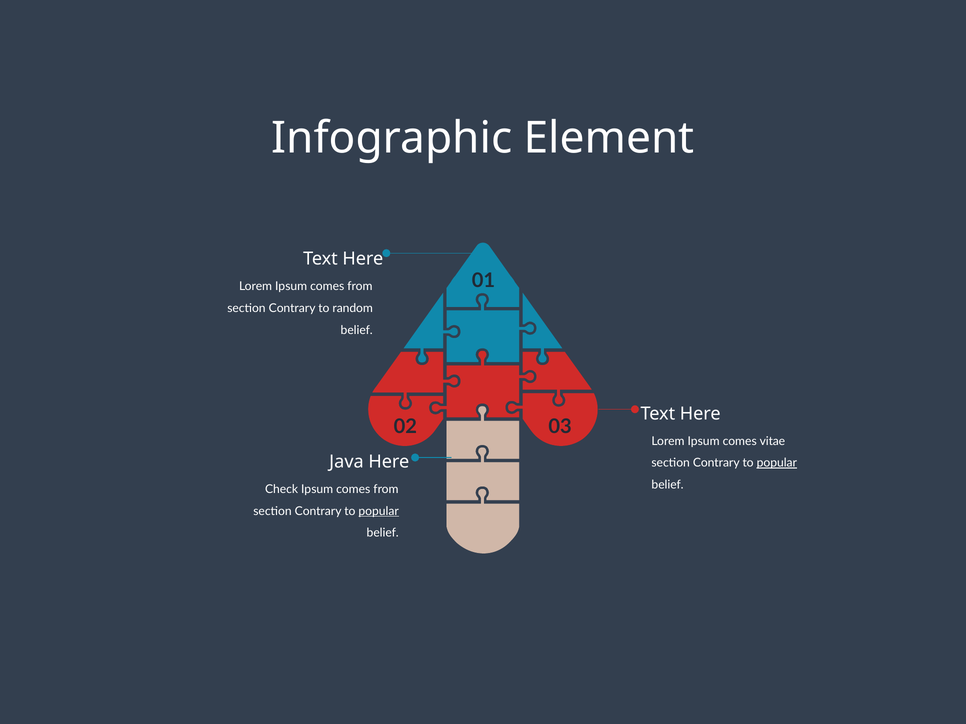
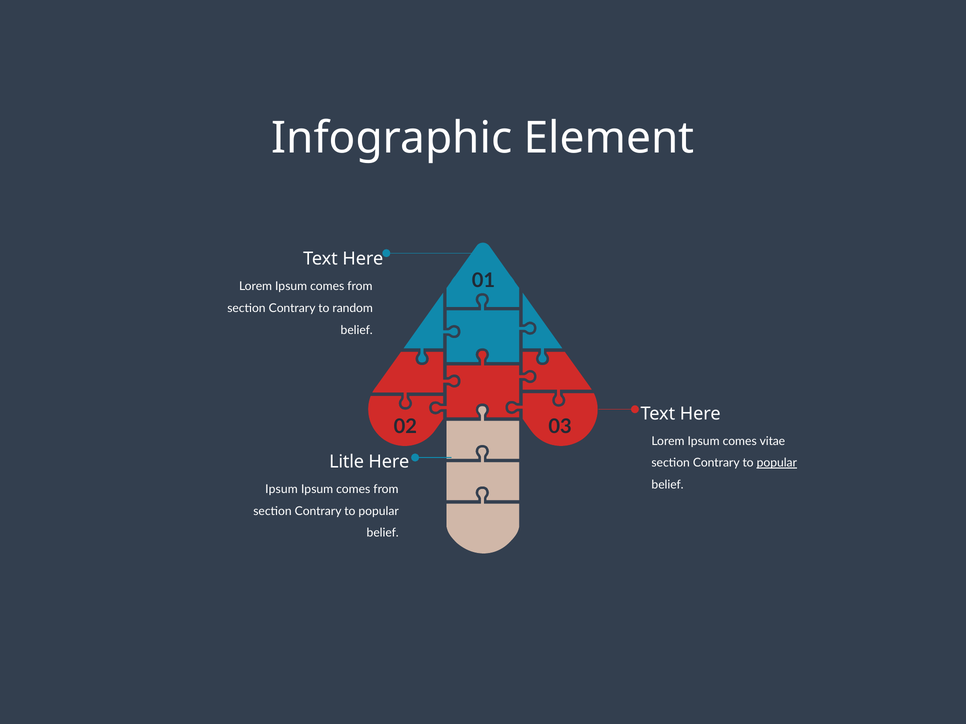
Java: Java -> Litle (347, 462)
Check: Check -> Ipsum (281, 490)
popular underline: present -> none (379, 512)
